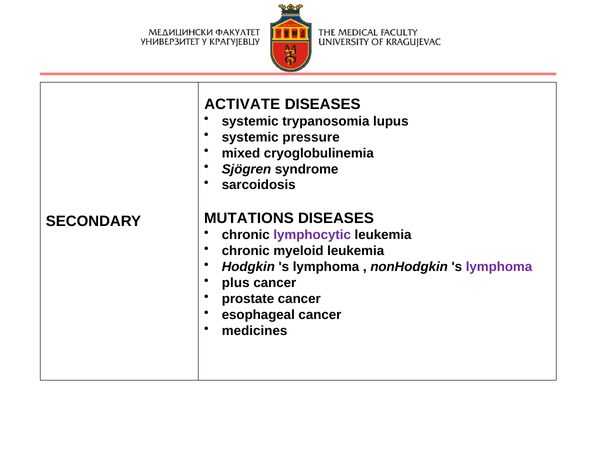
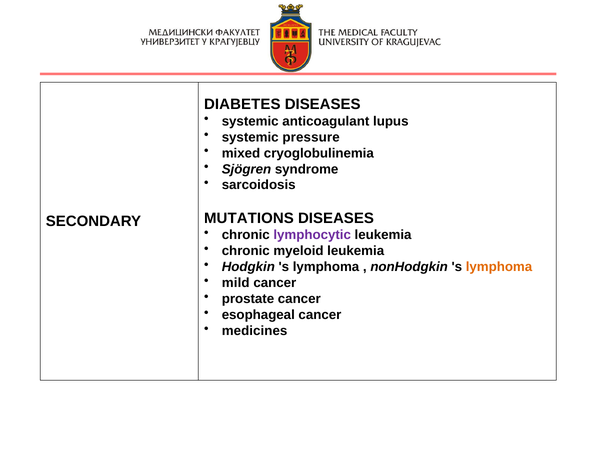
ACTIVATE: ACTIVATE -> DIABETES (242, 104)
trypanosomia: trypanosomia -> anticoagulant (326, 121)
lymphoma colour: purple -> orange (499, 267)
plus: plus -> mild (236, 283)
